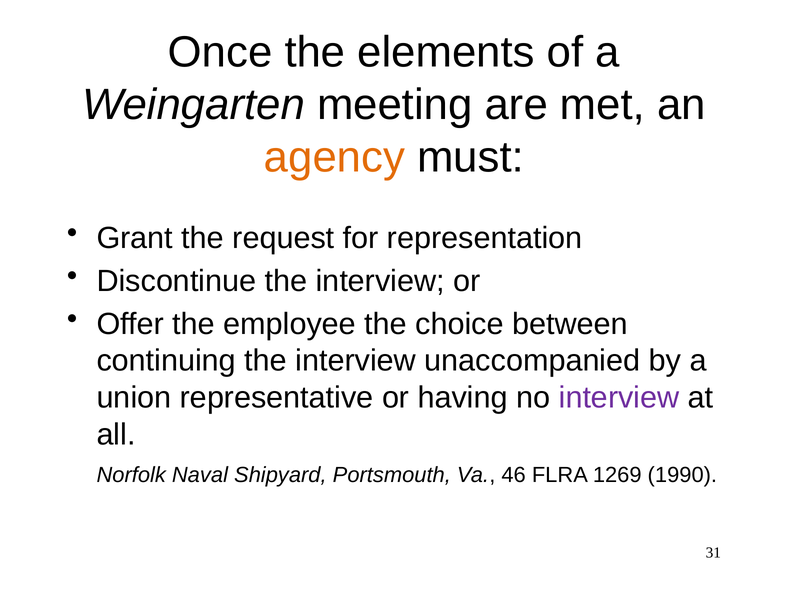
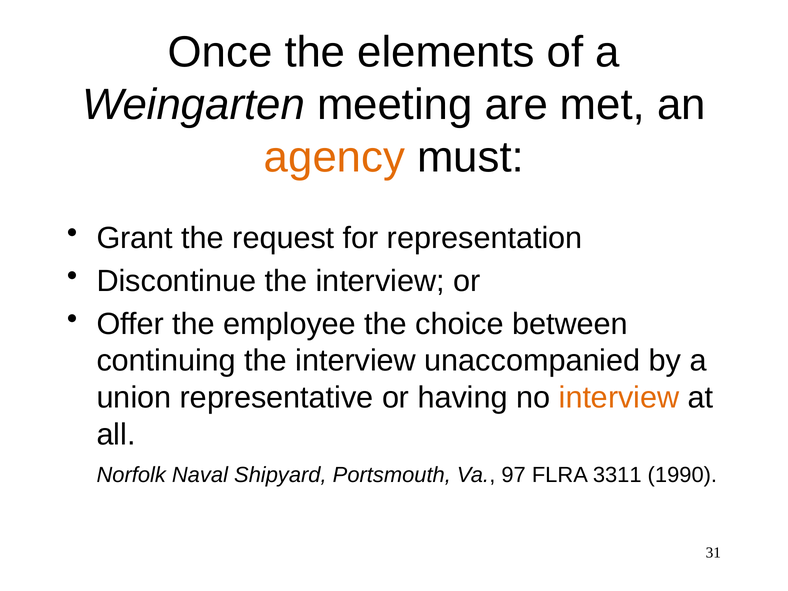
interview colour: purple -> orange (619, 398)
46: 46 -> 97 (514, 475)
1269: 1269 -> 3311 (617, 475)
